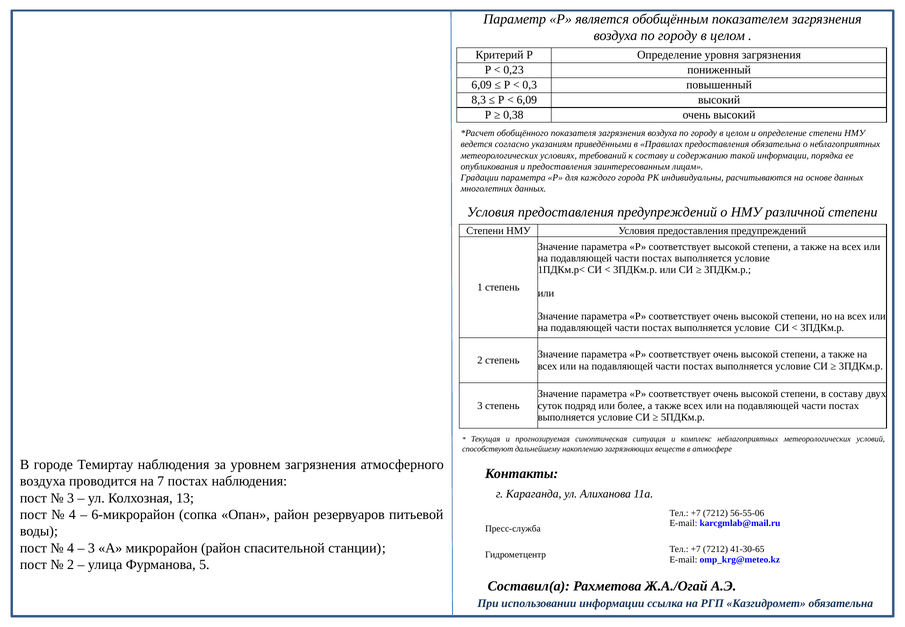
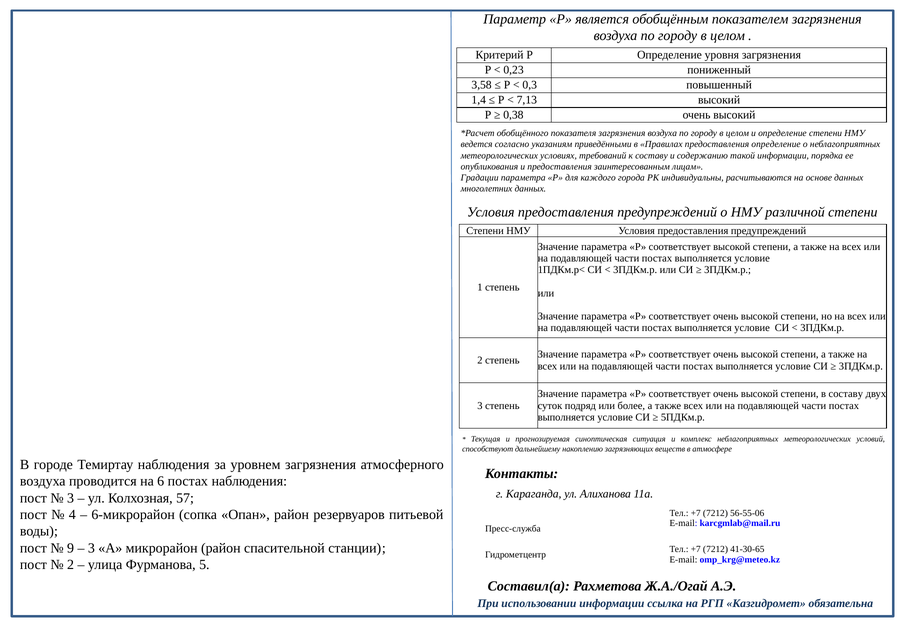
6,09: 6,09 -> 3,58 (482, 85)
8,3: 8,3 -> 1,4 (479, 100)
6,09: 6,09 -> 7,13 (527, 100)
предоставления обязательна: обязательна -> определение (776, 144)
7: 7 -> 6 (161, 481)
13: 13 -> 57 (185, 498)
4: 4 -> 9 (71, 548)
